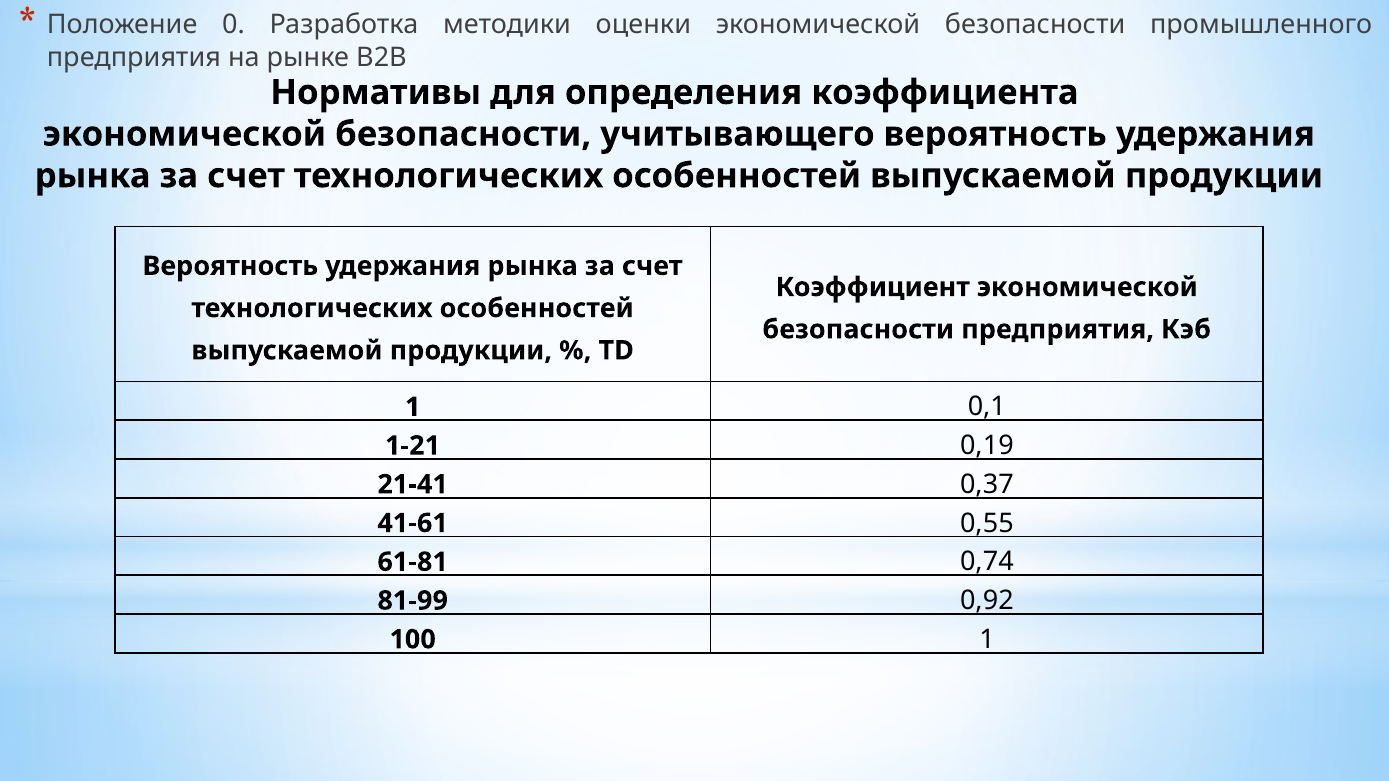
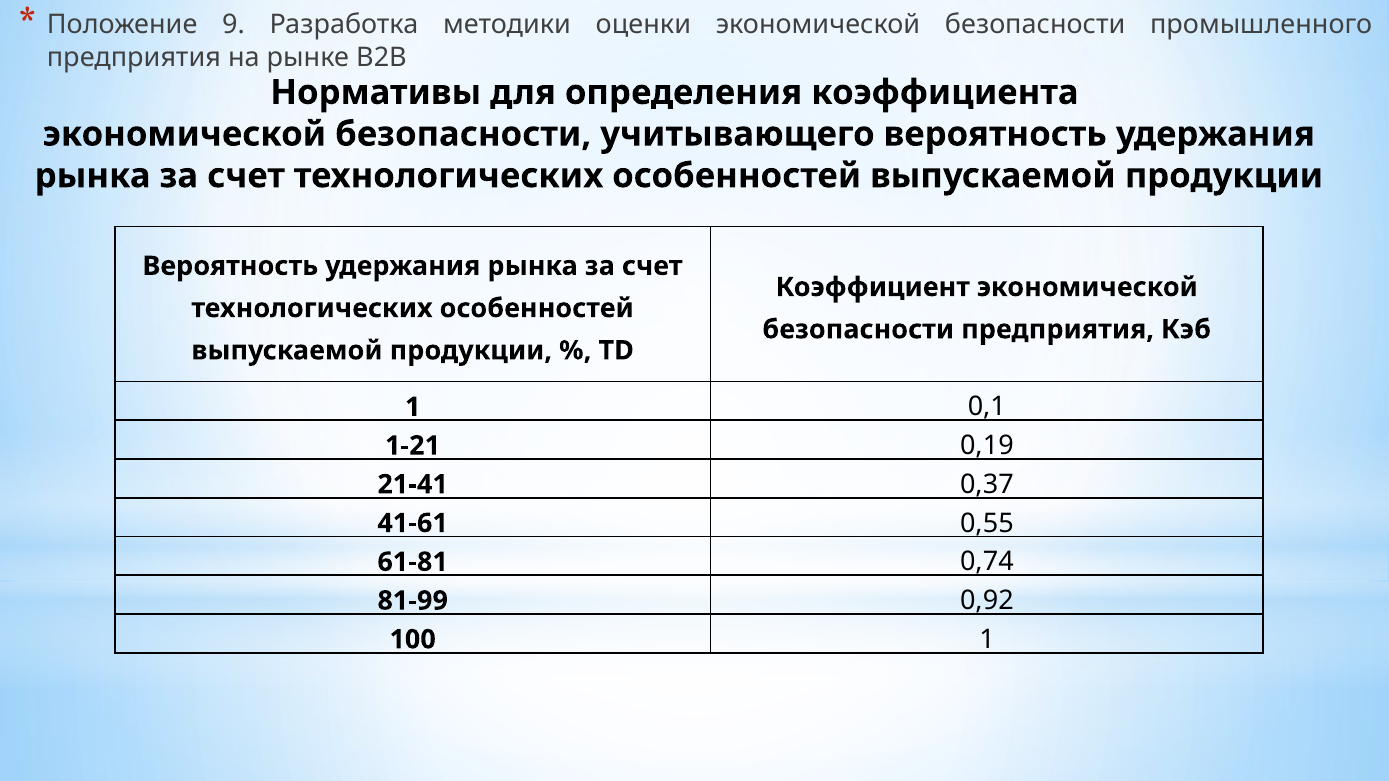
0: 0 -> 9 (234, 25)
